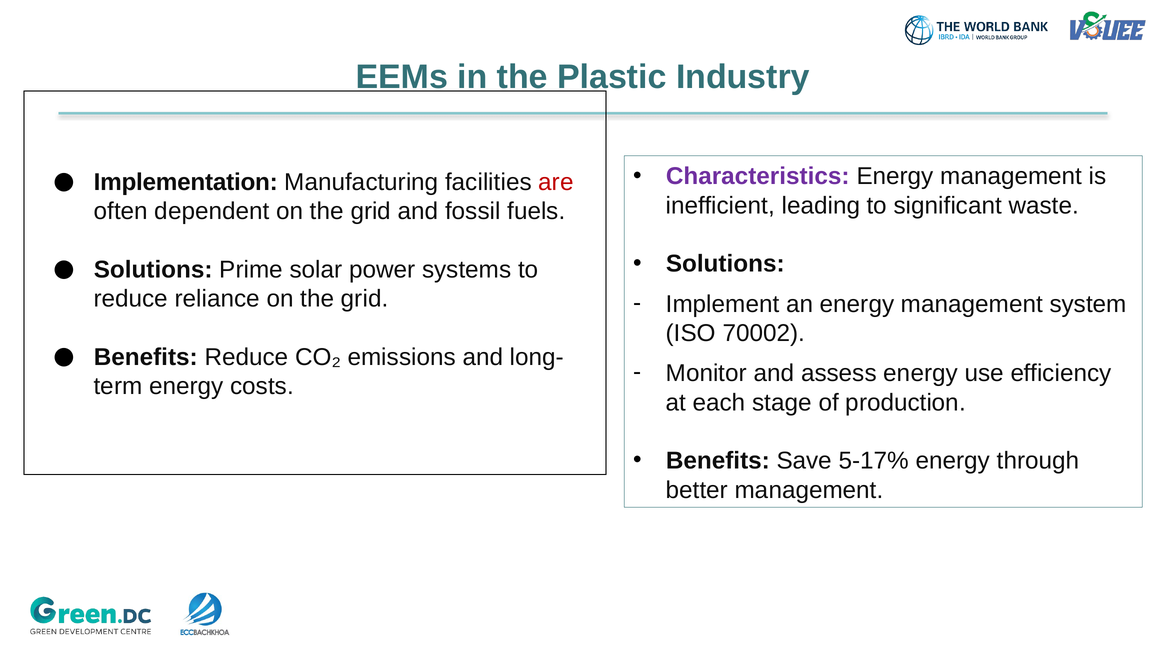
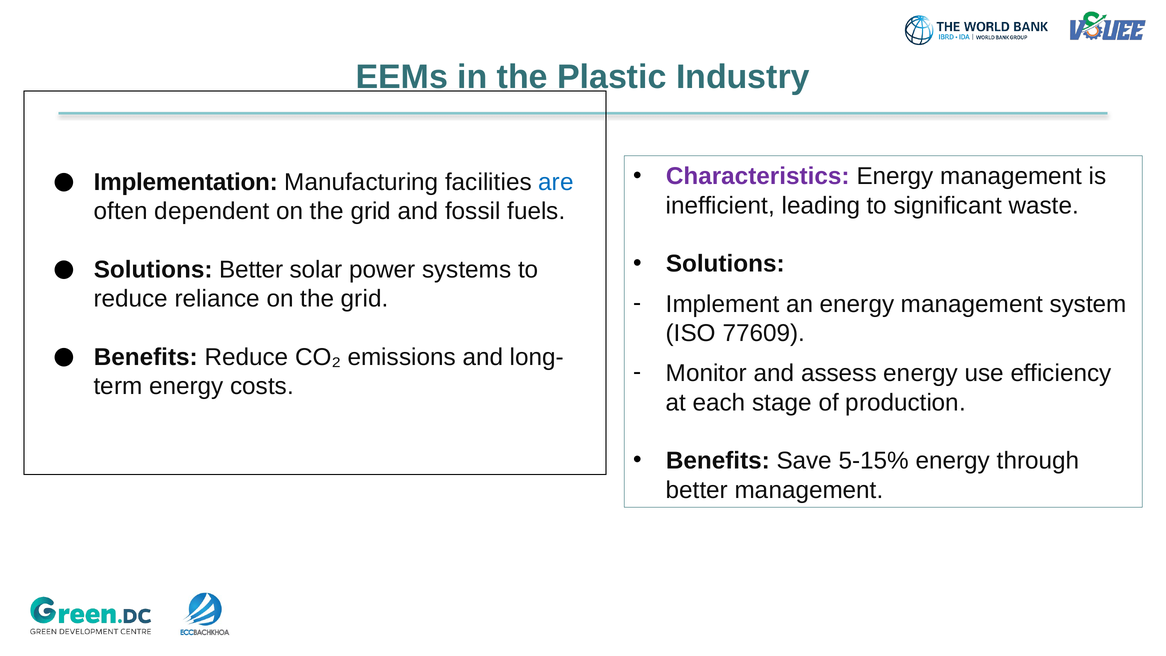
are colour: red -> blue (556, 182)
Solutions Prime: Prime -> Better (251, 270)
70002: 70002 -> 77609 (764, 333)
5-17%: 5-17% -> 5-15% (874, 461)
